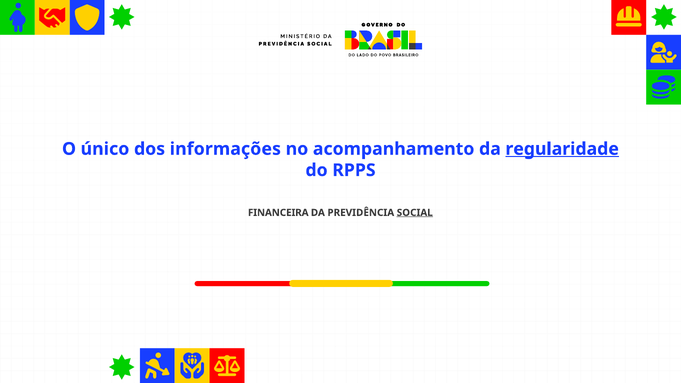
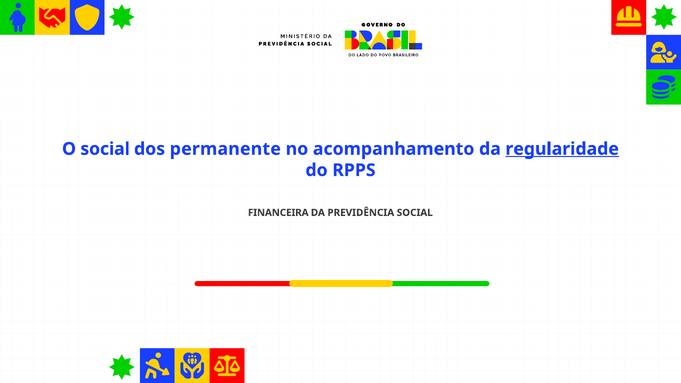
O único: único -> social (105, 149)
informações: informações -> permanente (225, 149)
SOCIAL underline: present -> none (415, 213)
